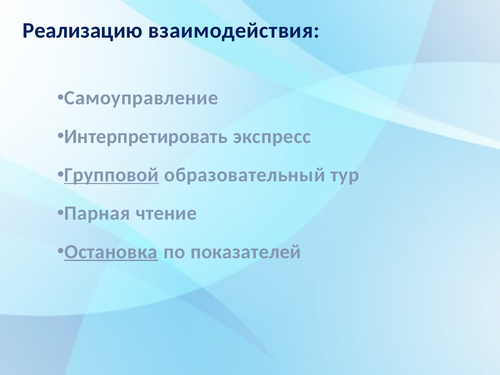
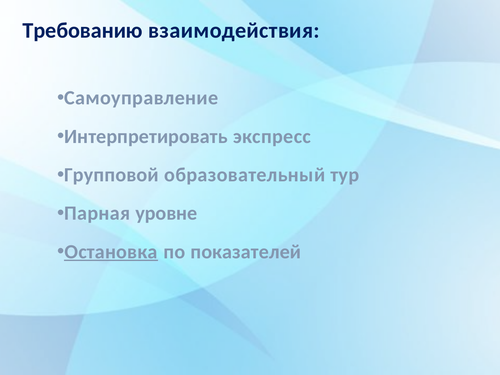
Реализацию: Реализацию -> Требованию (83, 30)
Групповой underline: present -> none (111, 175)
чтение: чтение -> уровне (166, 213)
